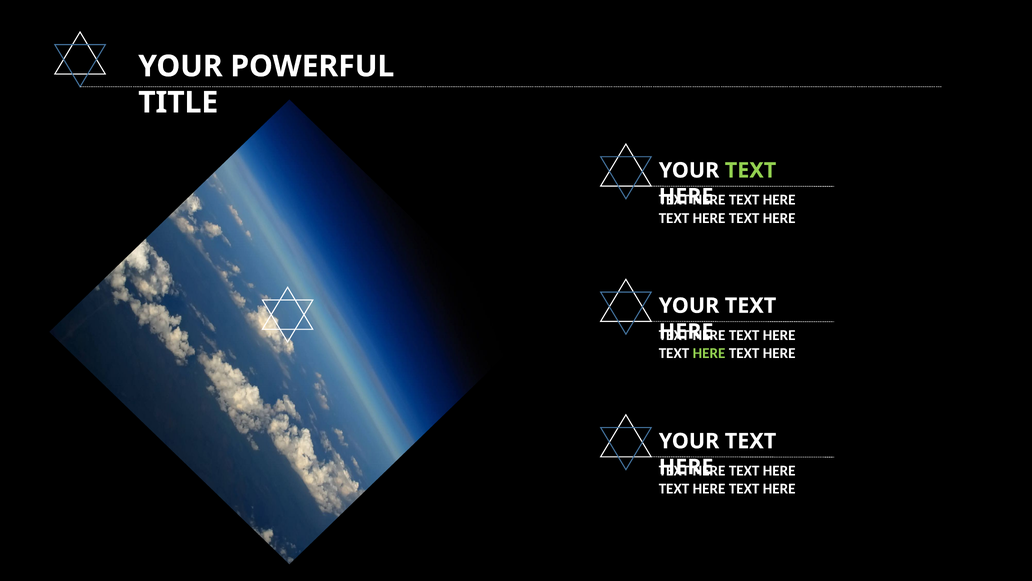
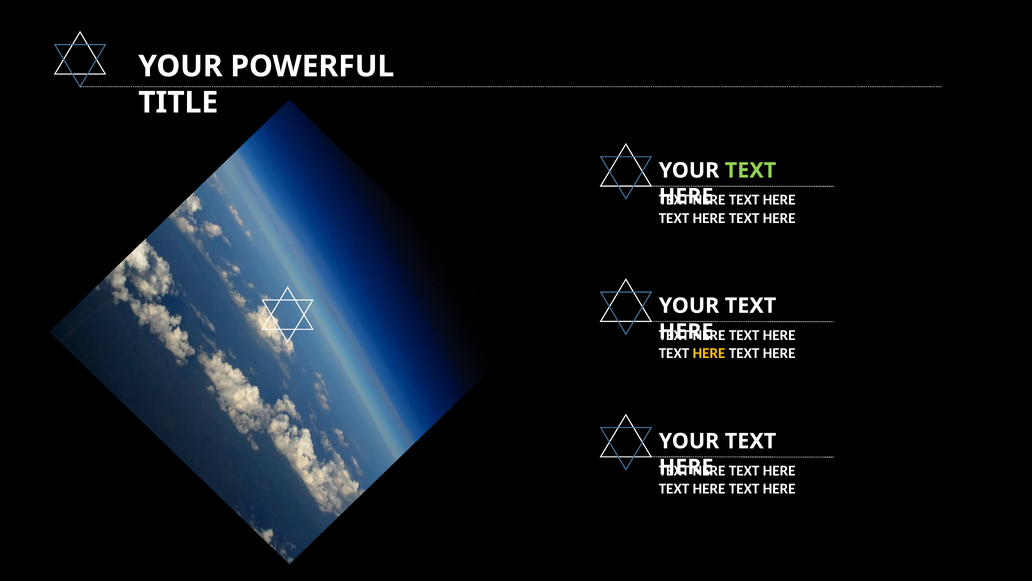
HERE colour: light green -> yellow (709, 353)
